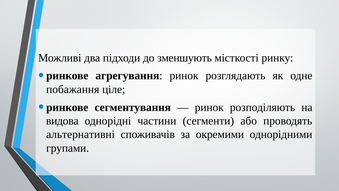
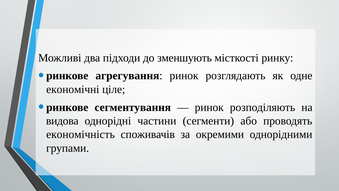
побажання: побажання -> економічні (73, 89)
альтернативні: альтернативні -> економічність (81, 134)
